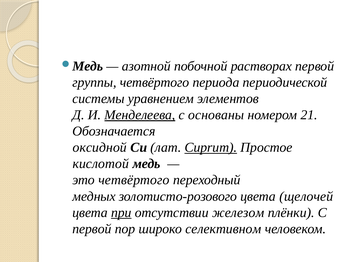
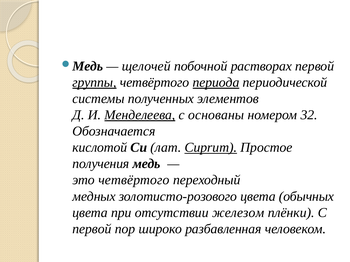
азотной: азотной -> щелочей (146, 66)
группы underline: none -> present (94, 83)
периода underline: none -> present (216, 83)
уравнением: уравнением -> полученных (161, 99)
21: 21 -> 32 (309, 115)
оксидной: оксидной -> кислотой (100, 148)
кислотой: кислотой -> получения (101, 164)
щелочей: щелочей -> обычных (306, 197)
при underline: present -> none (121, 213)
селективном: селективном -> разбавленная (223, 229)
